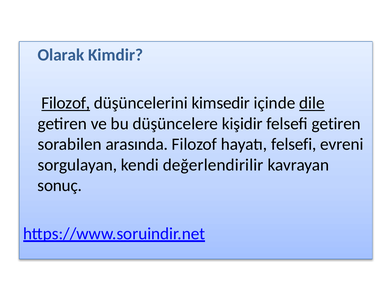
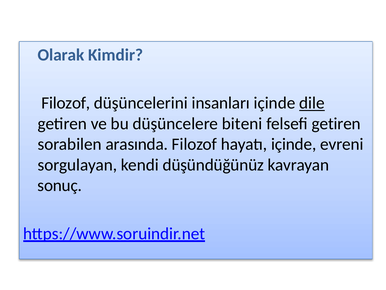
Filozof underline: present -> none (66, 103)
kimsedir: kimsedir -> insanları (221, 103)
kişidir: kişidir -> biteni (242, 123)
hayatı felsefi: felsefi -> içinde (294, 144)
değerlendirilir: değerlendirilir -> düşündüğünüz (213, 165)
